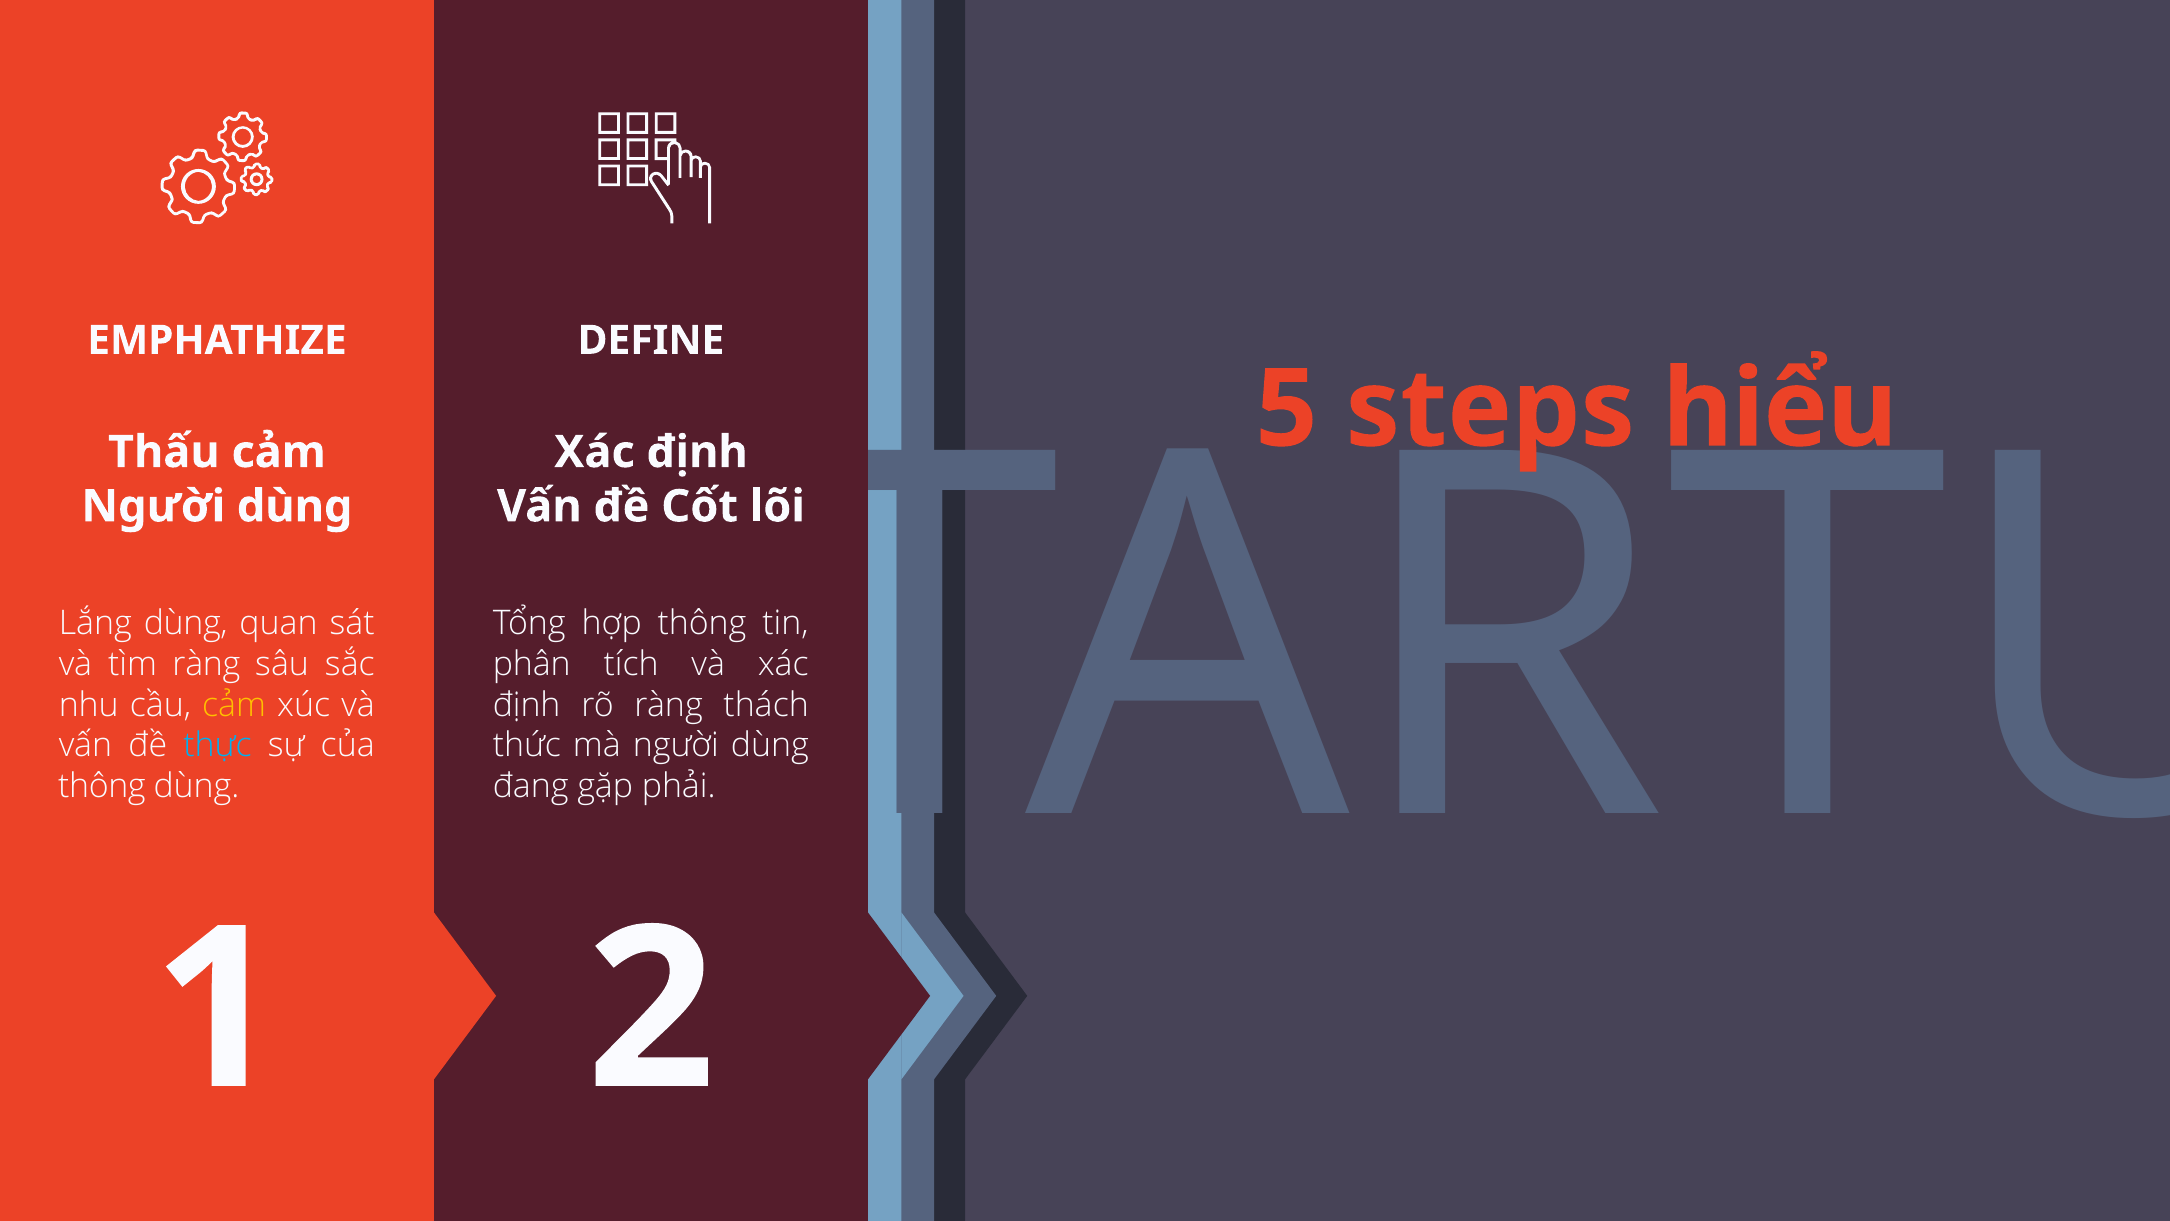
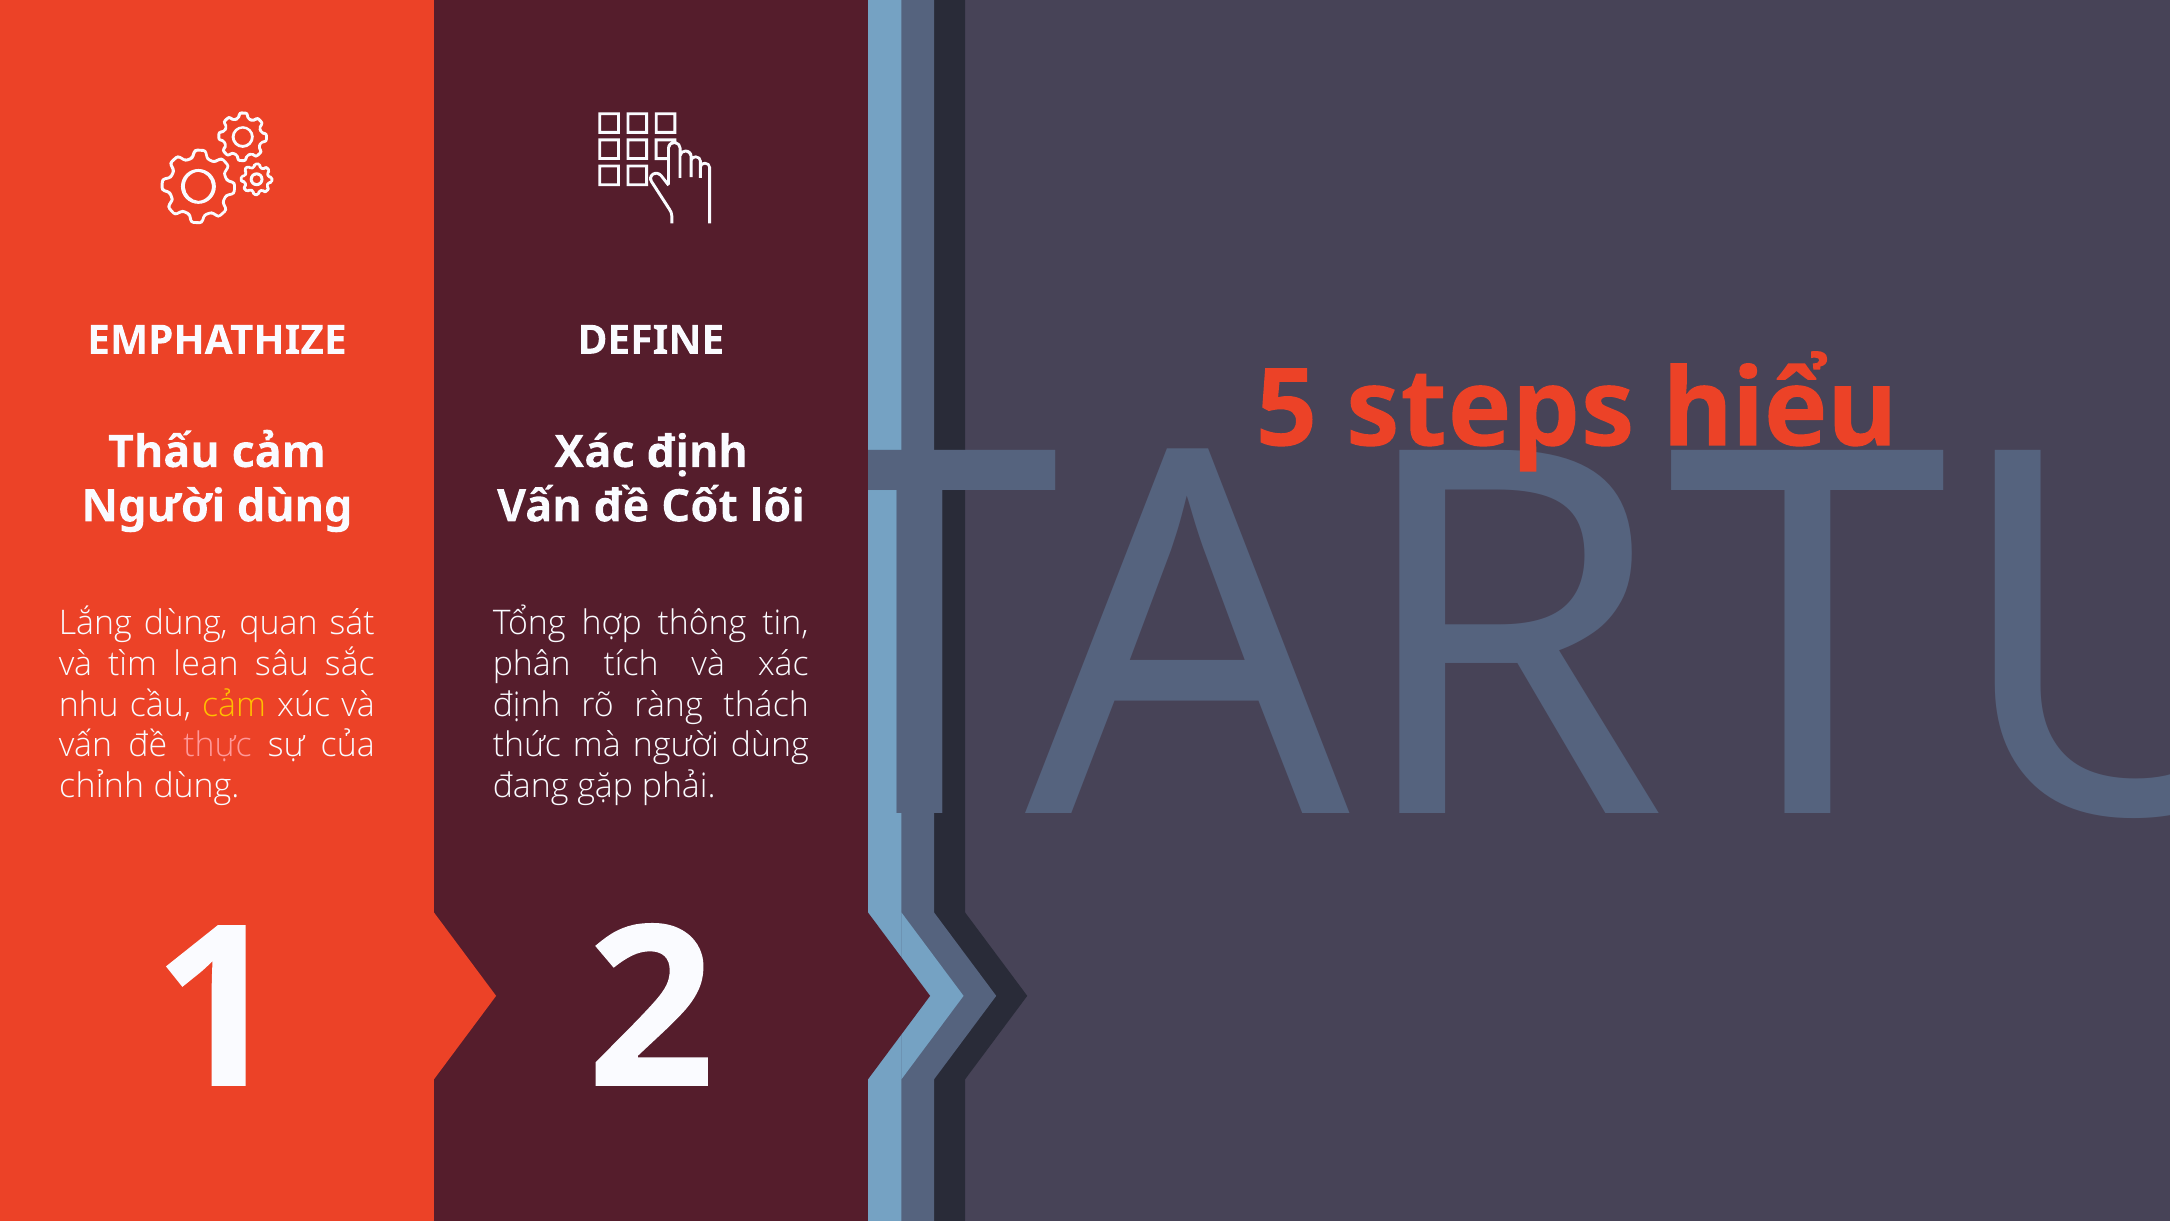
tìm ràng: ràng -> lean (206, 664)
thực colour: light blue -> pink (218, 746)
thông: thông -> chỉnh (102, 786)
